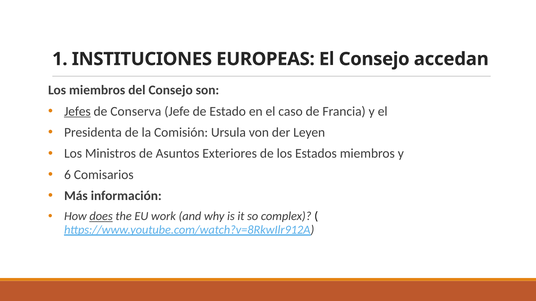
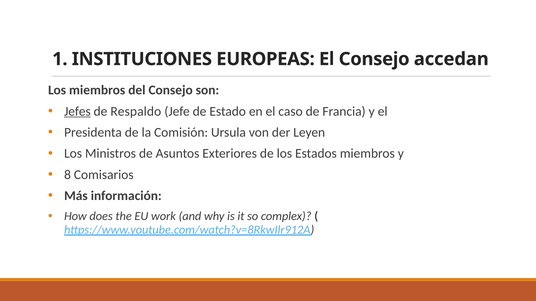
Conserva: Conserva -> Respaldo (136, 111)
6: 6 -> 8 (68, 175)
does underline: present -> none (101, 217)
